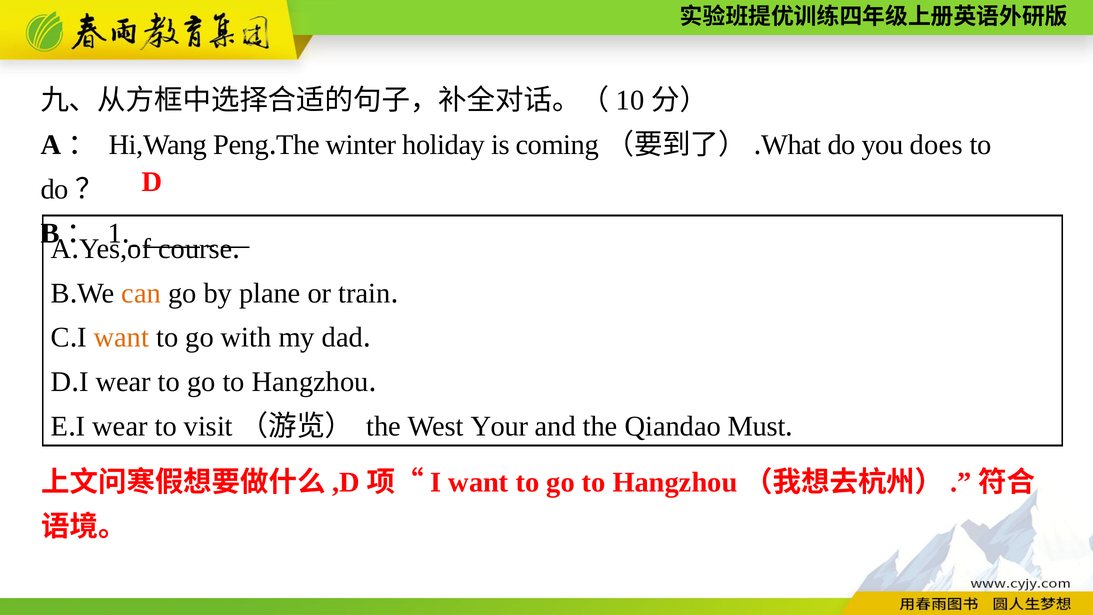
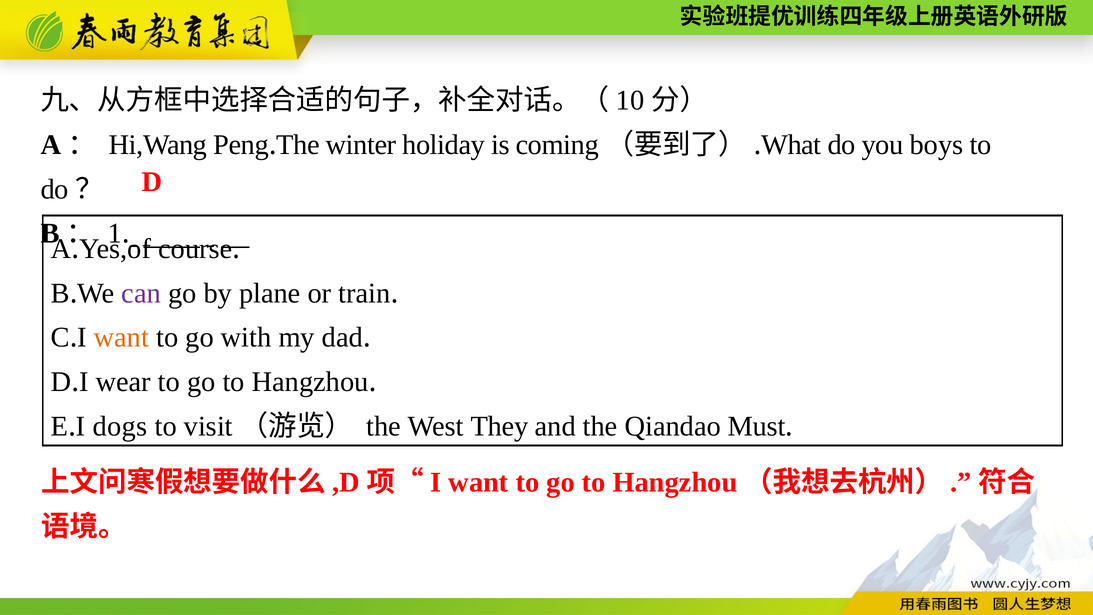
does: does -> boys (937, 145)
can colour: orange -> purple (141, 293)
wear: wear -> dogs (120, 426)
Your: Your -> They (499, 426)
